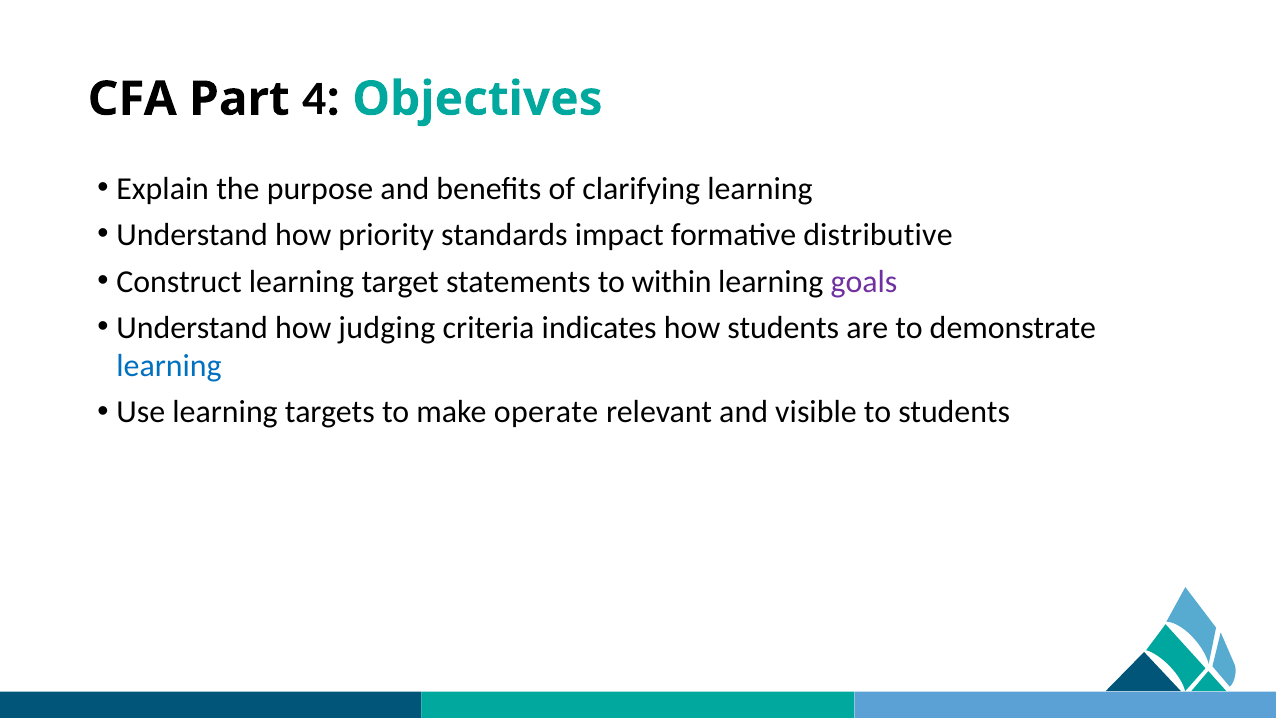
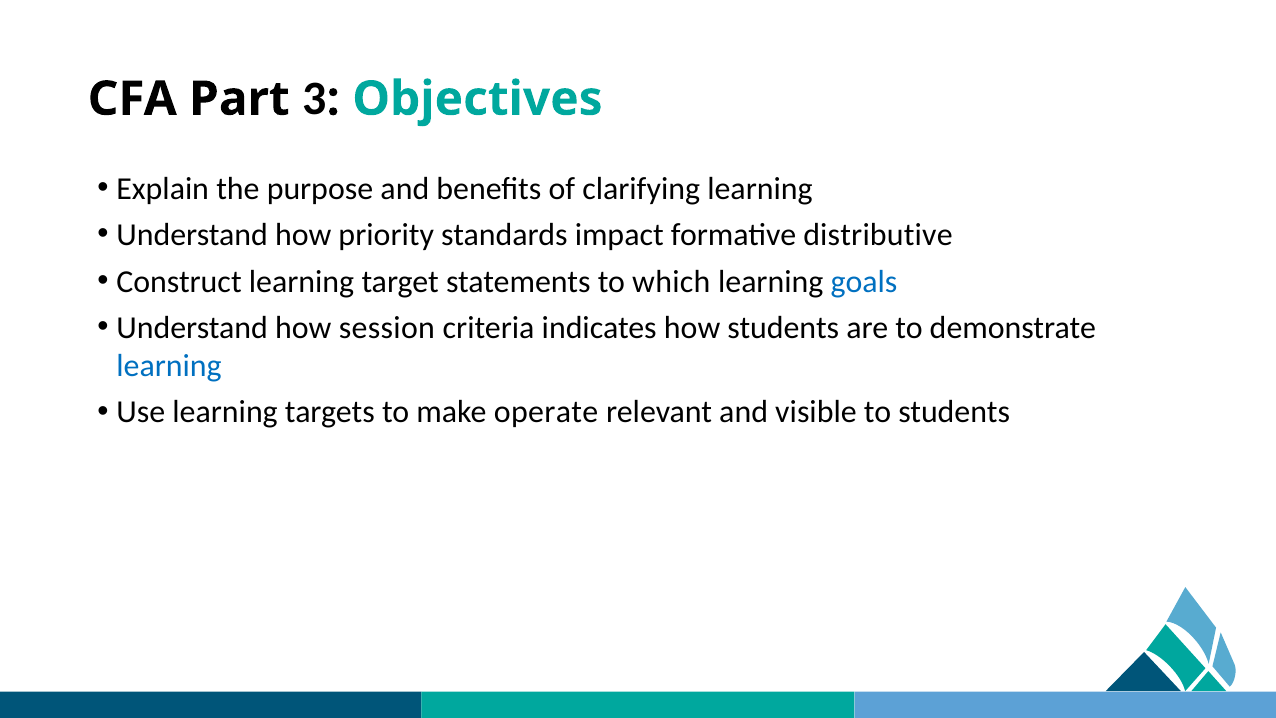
4: 4 -> 3 (314, 99)
within: within -> which (671, 281)
goals colour: purple -> blue (864, 281)
judging: judging -> session (387, 328)
